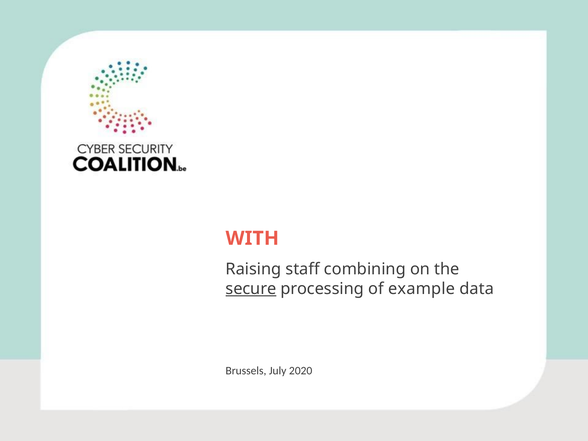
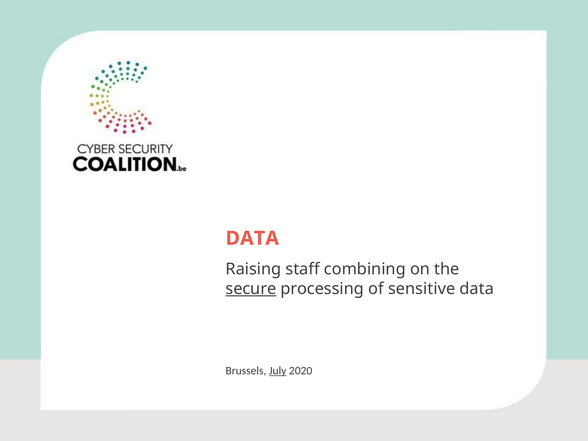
WITH: WITH -> DATA (252, 238)
example: example -> sensitive (422, 289)
July underline: none -> present (278, 371)
